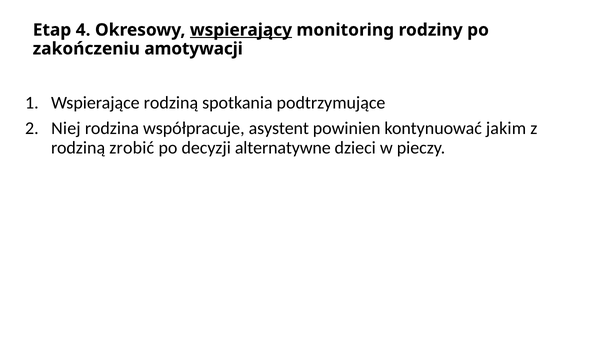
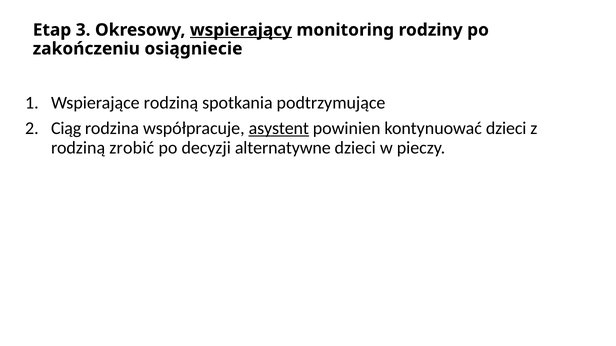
4: 4 -> 3 (83, 30)
amotywacji: amotywacji -> osiągniecie (193, 49)
Niej: Niej -> Ciąg (66, 129)
asystent underline: none -> present (279, 129)
kontynuować jakim: jakim -> dzieci (506, 129)
